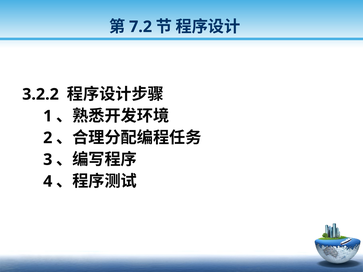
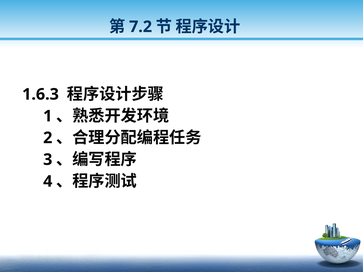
3.2.2: 3.2.2 -> 1.6.3 (41, 94)
